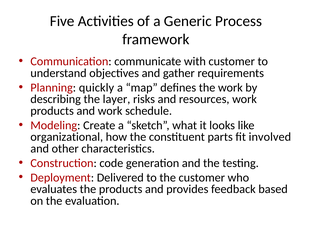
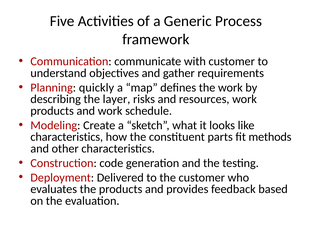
organizational: organizational -> characteristics (67, 137)
involved: involved -> methods (270, 137)
